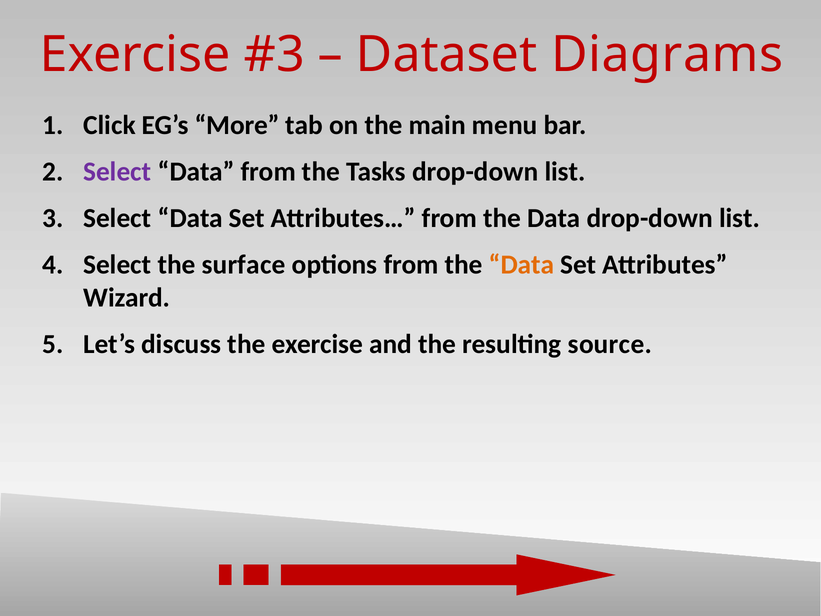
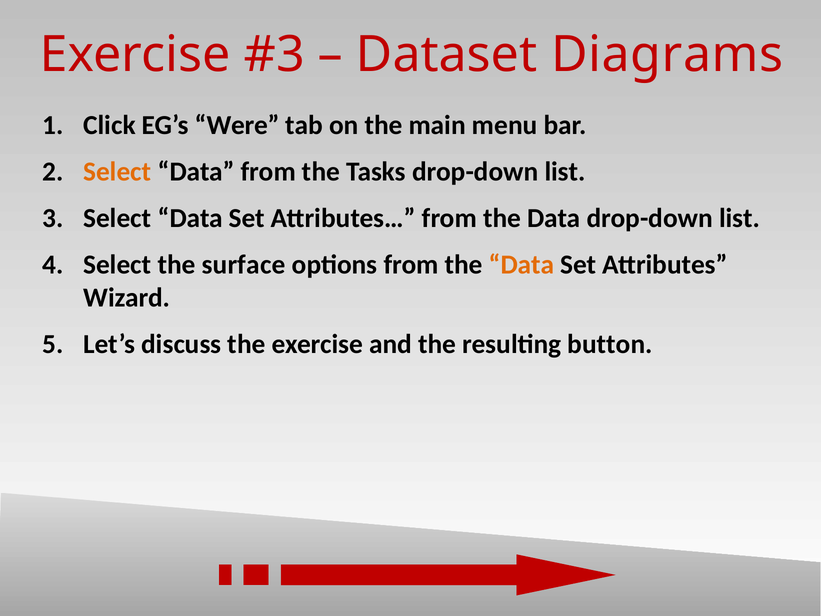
More: More -> Were (237, 125)
Select colour: purple -> orange (117, 171)
source: source -> button (610, 344)
